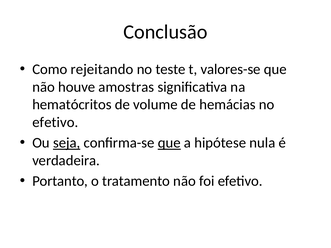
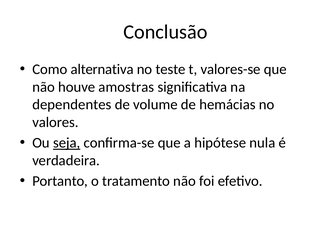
rejeitando: rejeitando -> alternativa (102, 69)
hematócritos: hematócritos -> dependentes (72, 105)
efetivo: efetivo -> valores (55, 122)
que underline: present -> none (169, 143)
